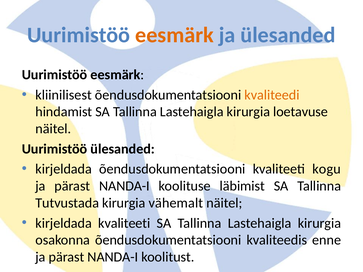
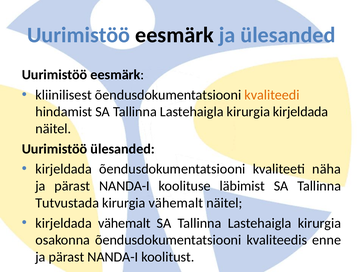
eesmärk colour: orange -> black (174, 35)
kirurgia loetavuse: loetavuse -> kirjeldada (301, 112)
kogu: kogu -> näha (327, 169)
kirjeldada kvaliteeti: kvaliteeti -> vähemalt (124, 223)
